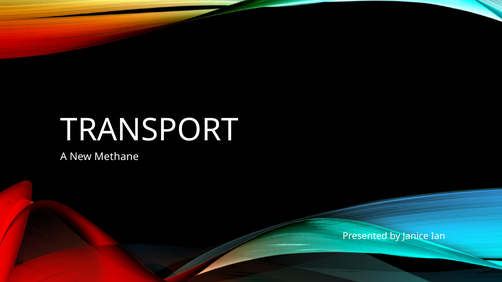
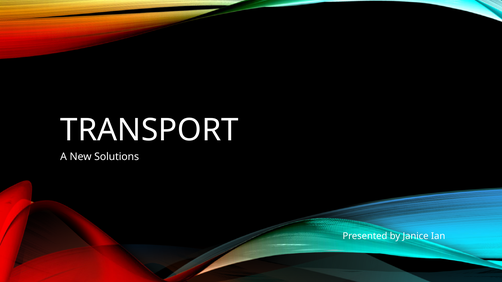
Methane: Methane -> Solutions (117, 157)
